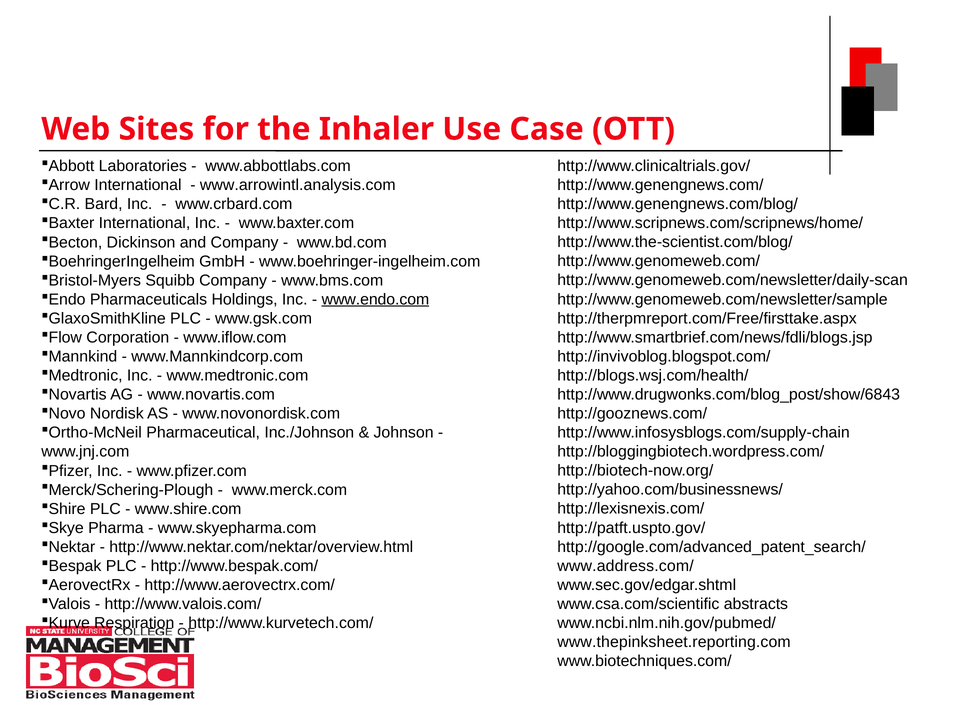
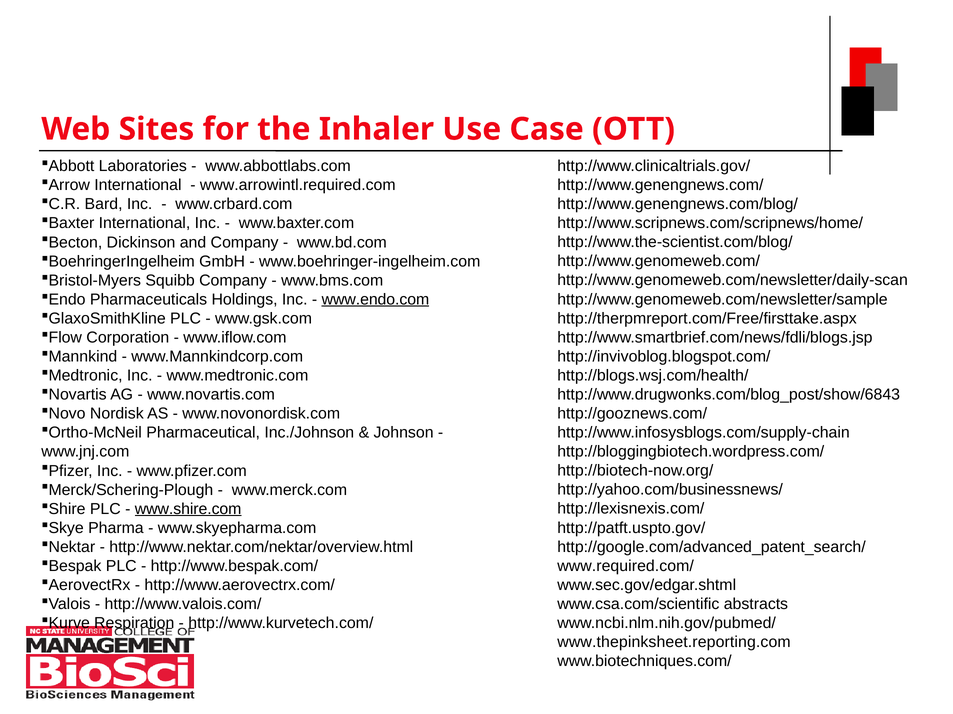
www.arrowintl.analysis.com: www.arrowintl.analysis.com -> www.arrowintl.required.com (298, 185)
www.shire.com underline: none -> present (188, 509)
www.address.com/: www.address.com/ -> www.required.com/ (626, 566)
